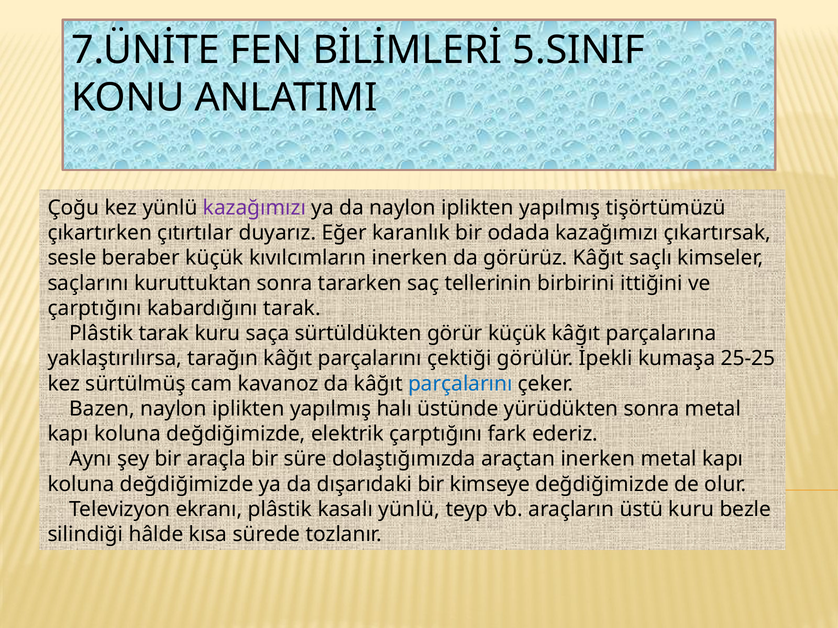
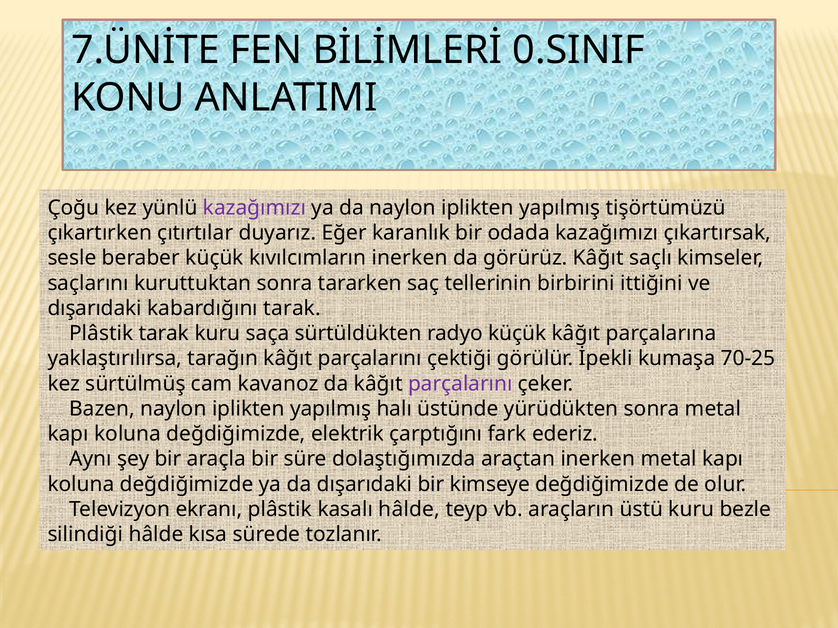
5.SINIF: 5.SINIF -> 0.SINIF (579, 50)
çarptığını: çarptığını -> dışarıdaki (95, 309)
görür: görür -> radyo (455, 334)
25-25: 25-25 -> 70-25 (748, 359)
parçalarını colour: blue -> purple (460, 384)
kasalı yünlü: yünlü -> hâlde (409, 510)
